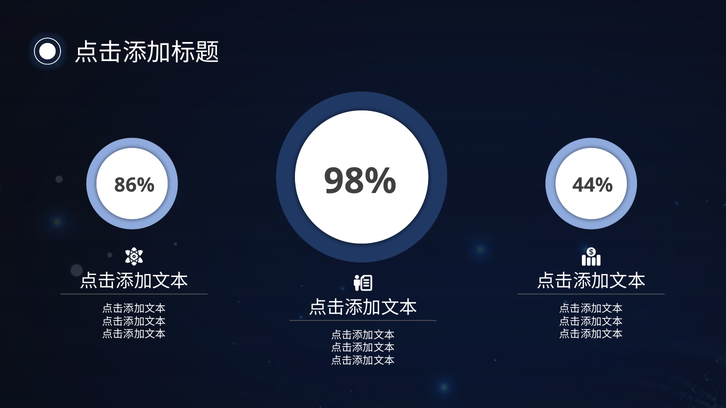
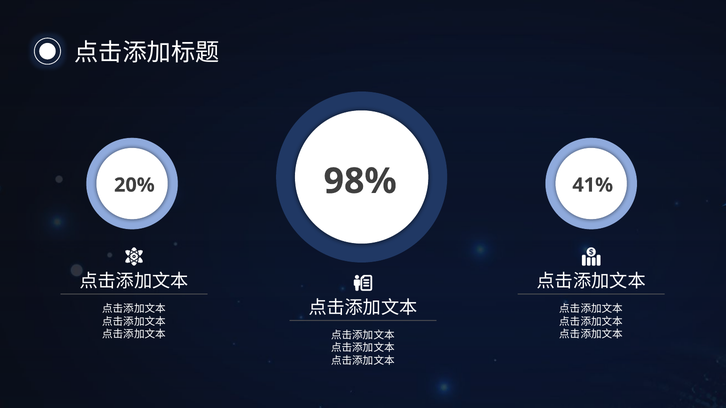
86%: 86% -> 20% (134, 185)
44%: 44% -> 41% (593, 185)
